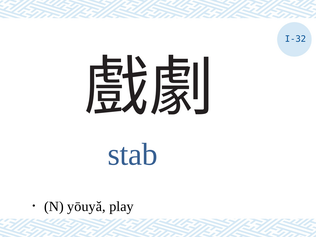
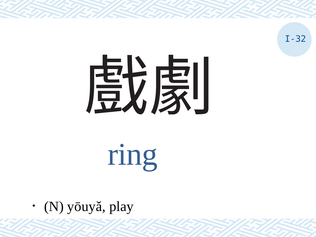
stab: stab -> ring (133, 154)
